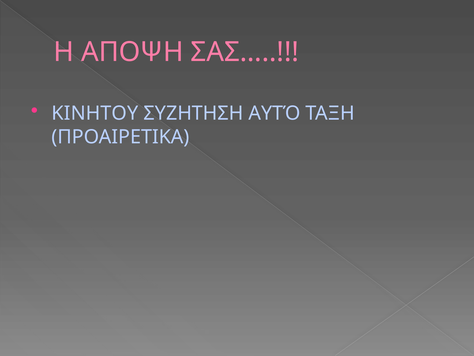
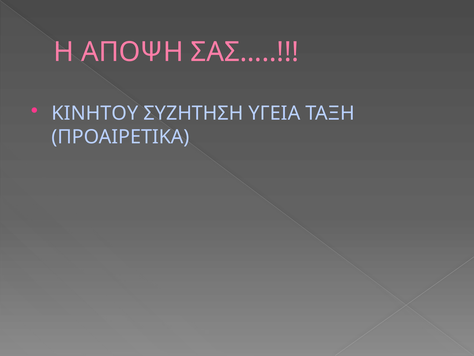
ΑΥΤΌ: ΑΥΤΌ -> ΥΓΕΙΑ (274, 113)
